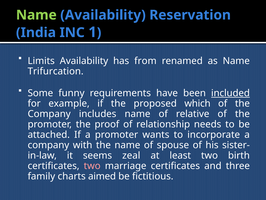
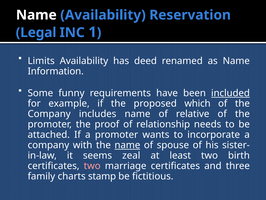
Name colour: light green -> white (36, 15)
India: India -> Legal (36, 32)
from: from -> deed (145, 61)
Trifurcation: Trifurcation -> Information (56, 71)
name underline: none -> present (127, 145)
aimed: aimed -> stamp (102, 176)
